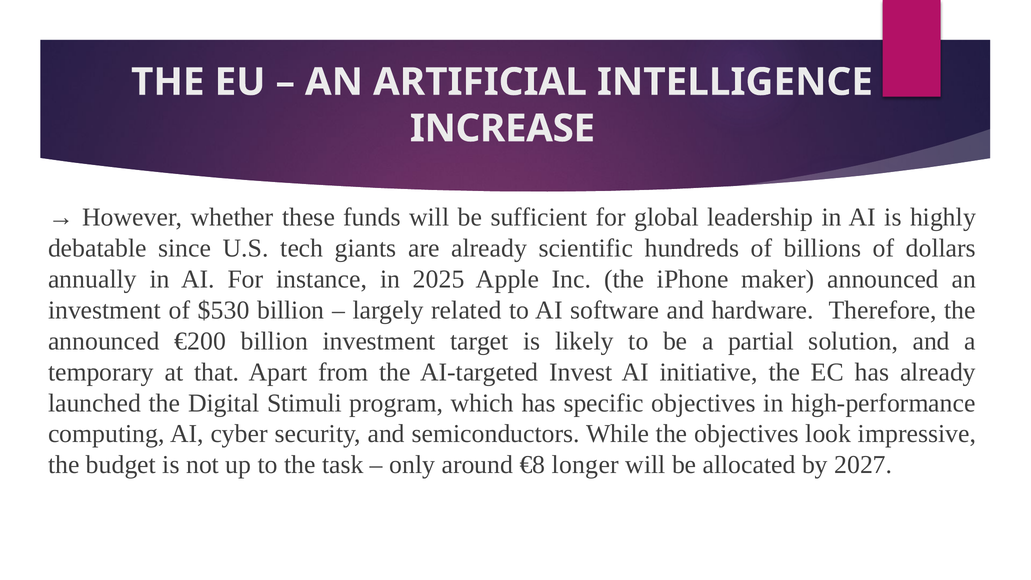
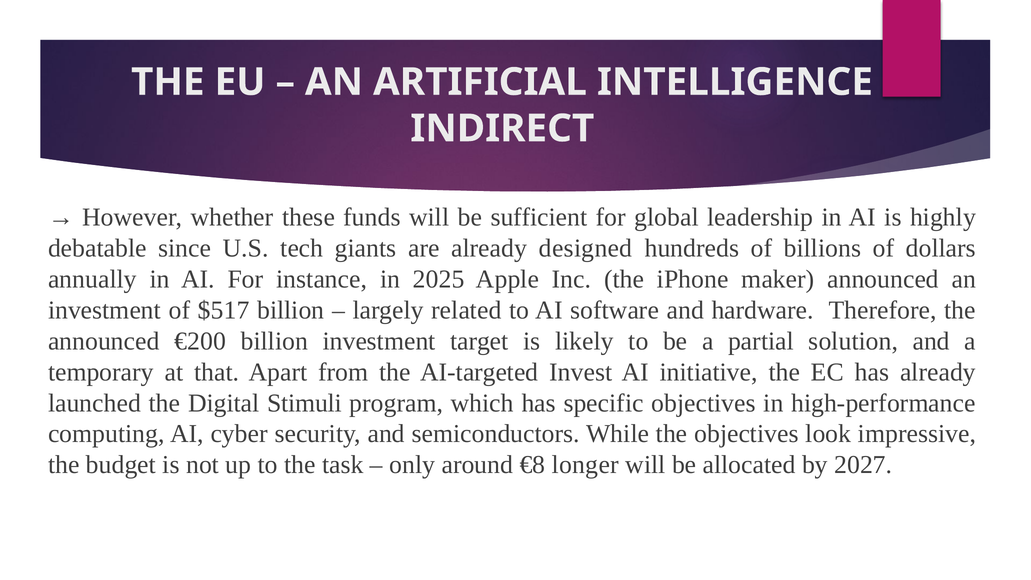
INCREASE: INCREASE -> INDIRECT (502, 128)
scientific: scientific -> designed (586, 248)
$530: $530 -> $517 (224, 310)
